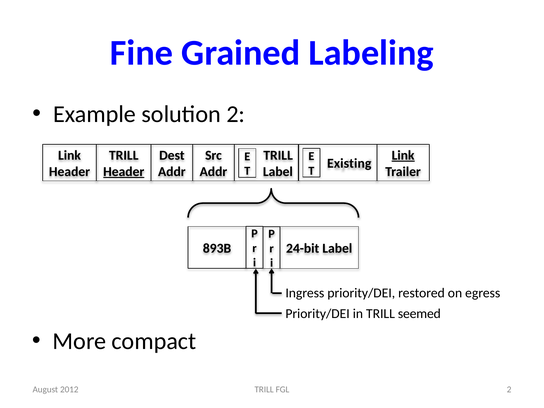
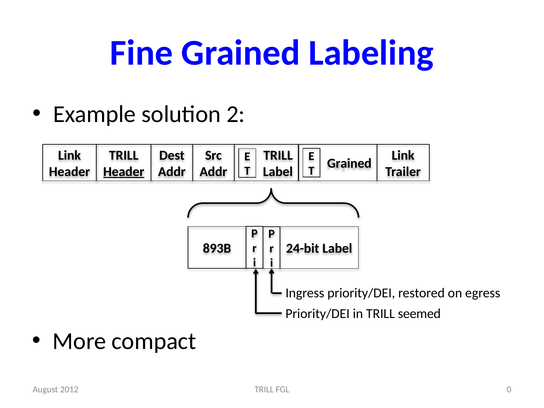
Link underline: present -> none (403, 155)
Existing: Existing -> Grained (349, 163)
FGL 2: 2 -> 0 (509, 390)
